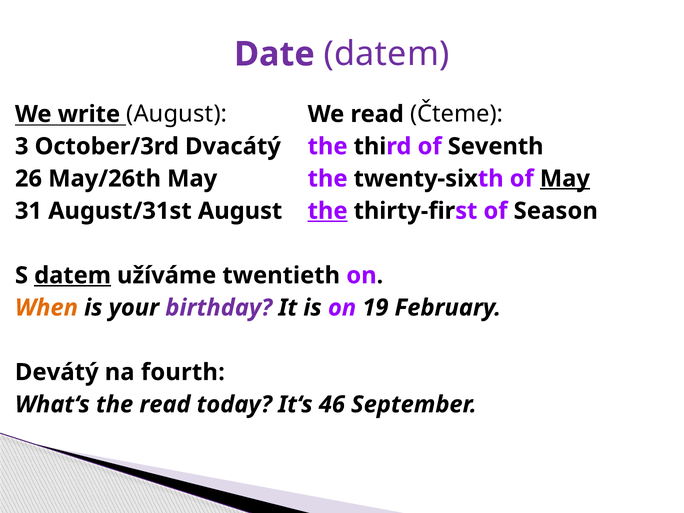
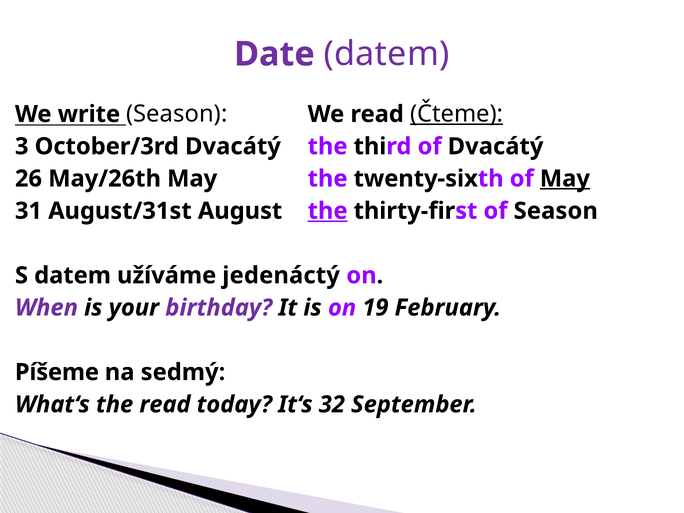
write August: August -> Season (177, 114)
Čteme underline: none -> present (457, 114)
of Seventh: Seventh -> Dvacátý (496, 146)
datem underline: present -> none (73, 275)
twentieth: twentieth -> jedenáctý (281, 275)
When colour: orange -> purple (46, 308)
Devátý: Devátý -> Píšeme (57, 372)
fourth: fourth -> sedmý (183, 372)
46: 46 -> 32 (332, 405)
